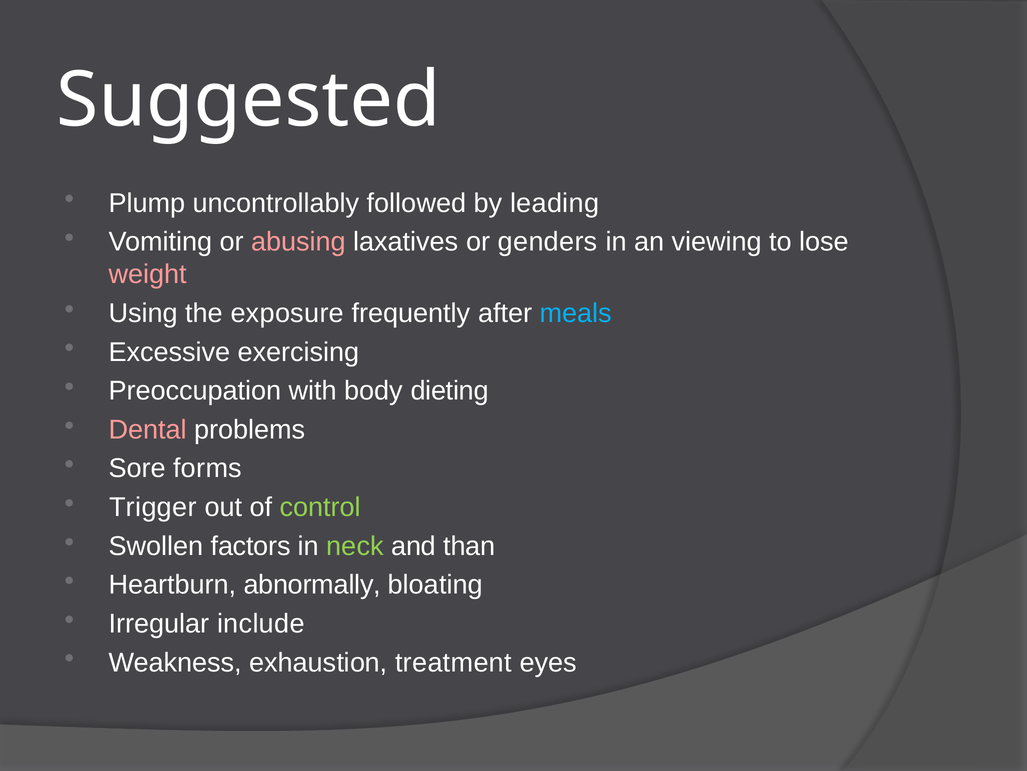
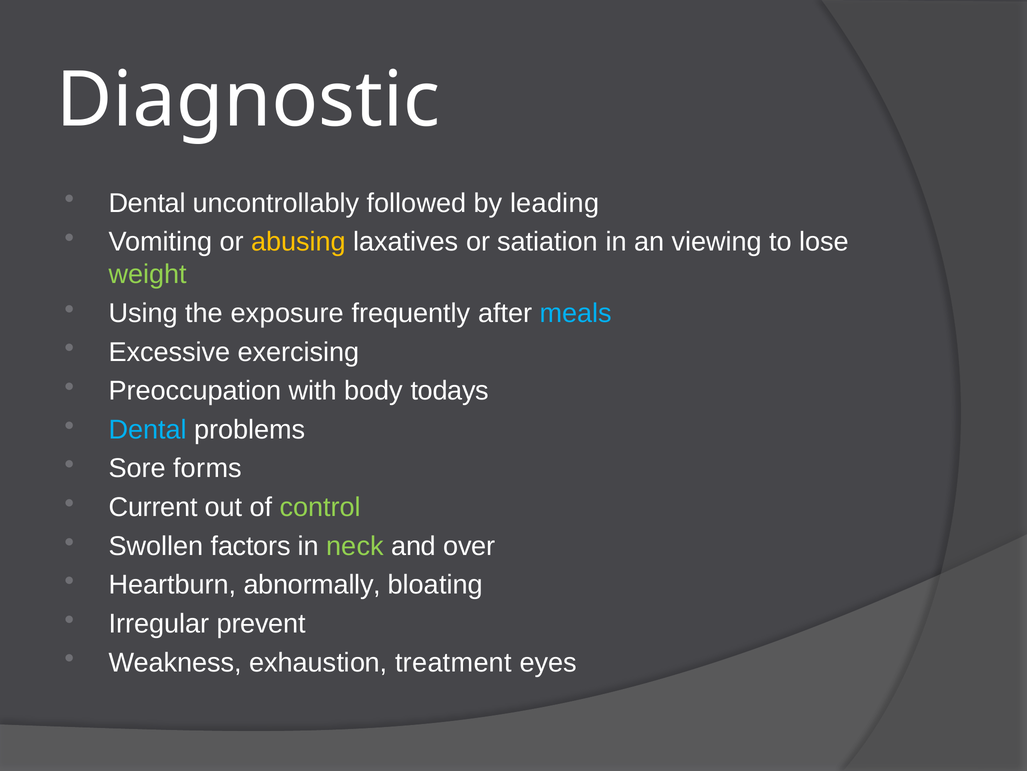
Suggested: Suggested -> Diagnostic (248, 100)
Plump: Plump -> Dental (147, 203)
abusing colour: pink -> yellow (299, 242)
genders: genders -> satiation (548, 242)
weight colour: pink -> light green (148, 274)
dieting: dieting -> todays (450, 391)
Dental colour: pink -> light blue (148, 429)
Trigger: Trigger -> Current (153, 507)
than: than -> over (469, 546)
include: include -> prevent (261, 623)
